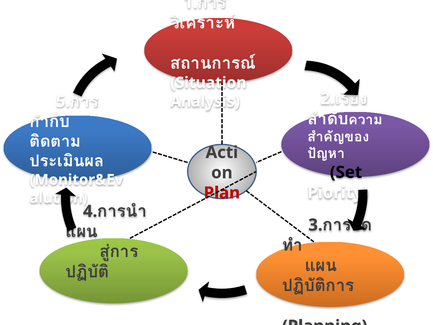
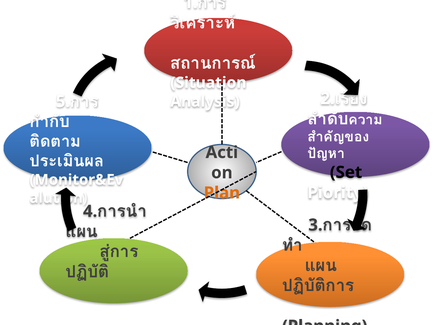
Plan colour: red -> orange (222, 193)
